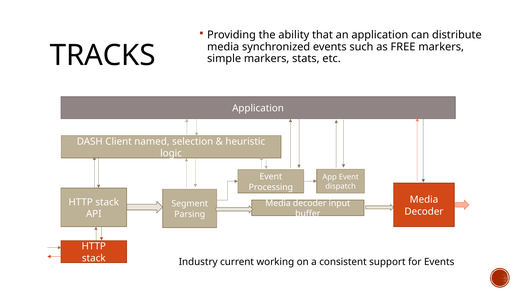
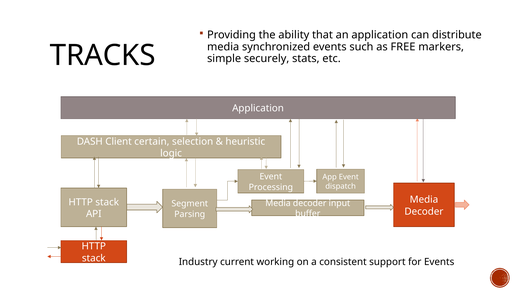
simple markers: markers -> securely (267, 59)
named: named -> certain (152, 141)
